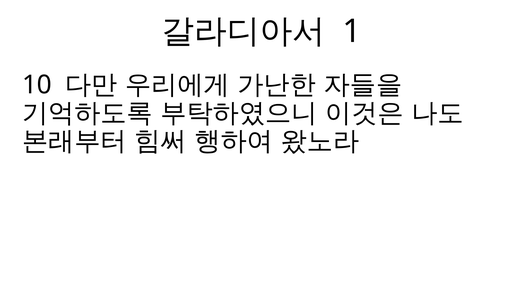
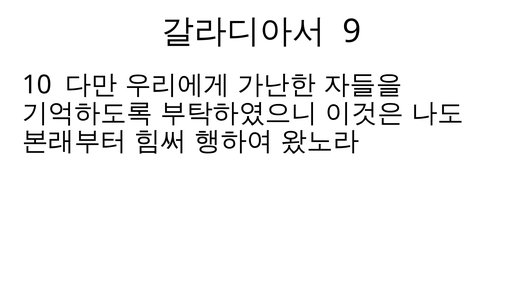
1: 1 -> 9 (352, 31)
